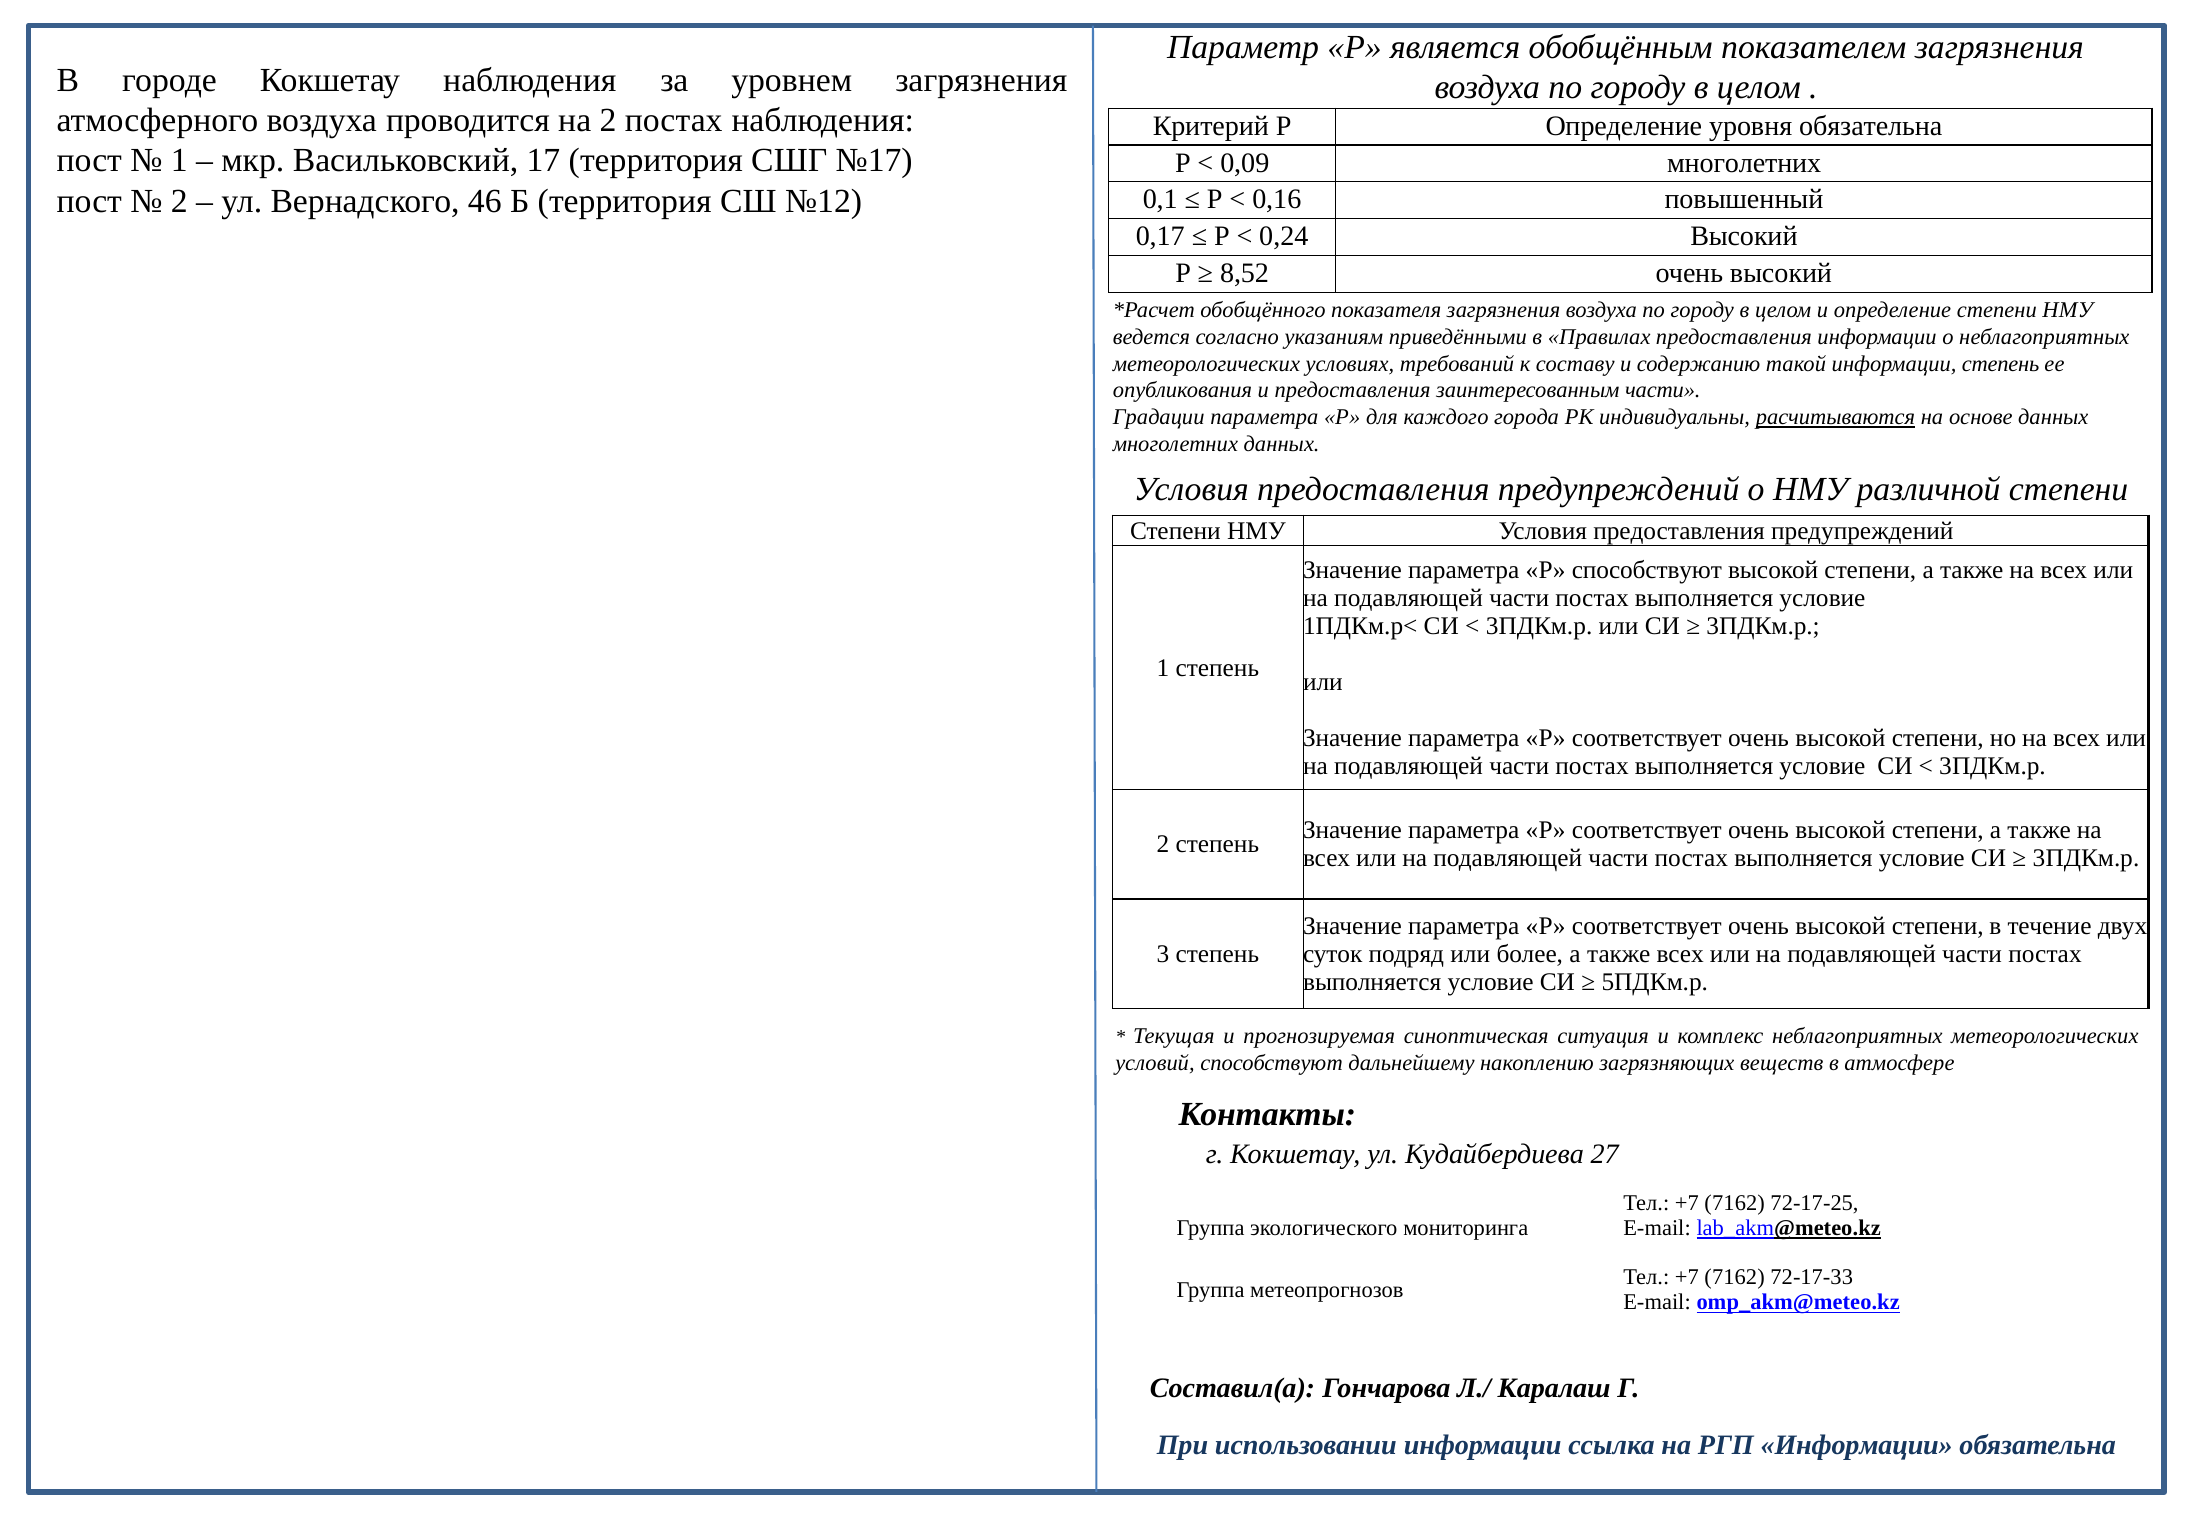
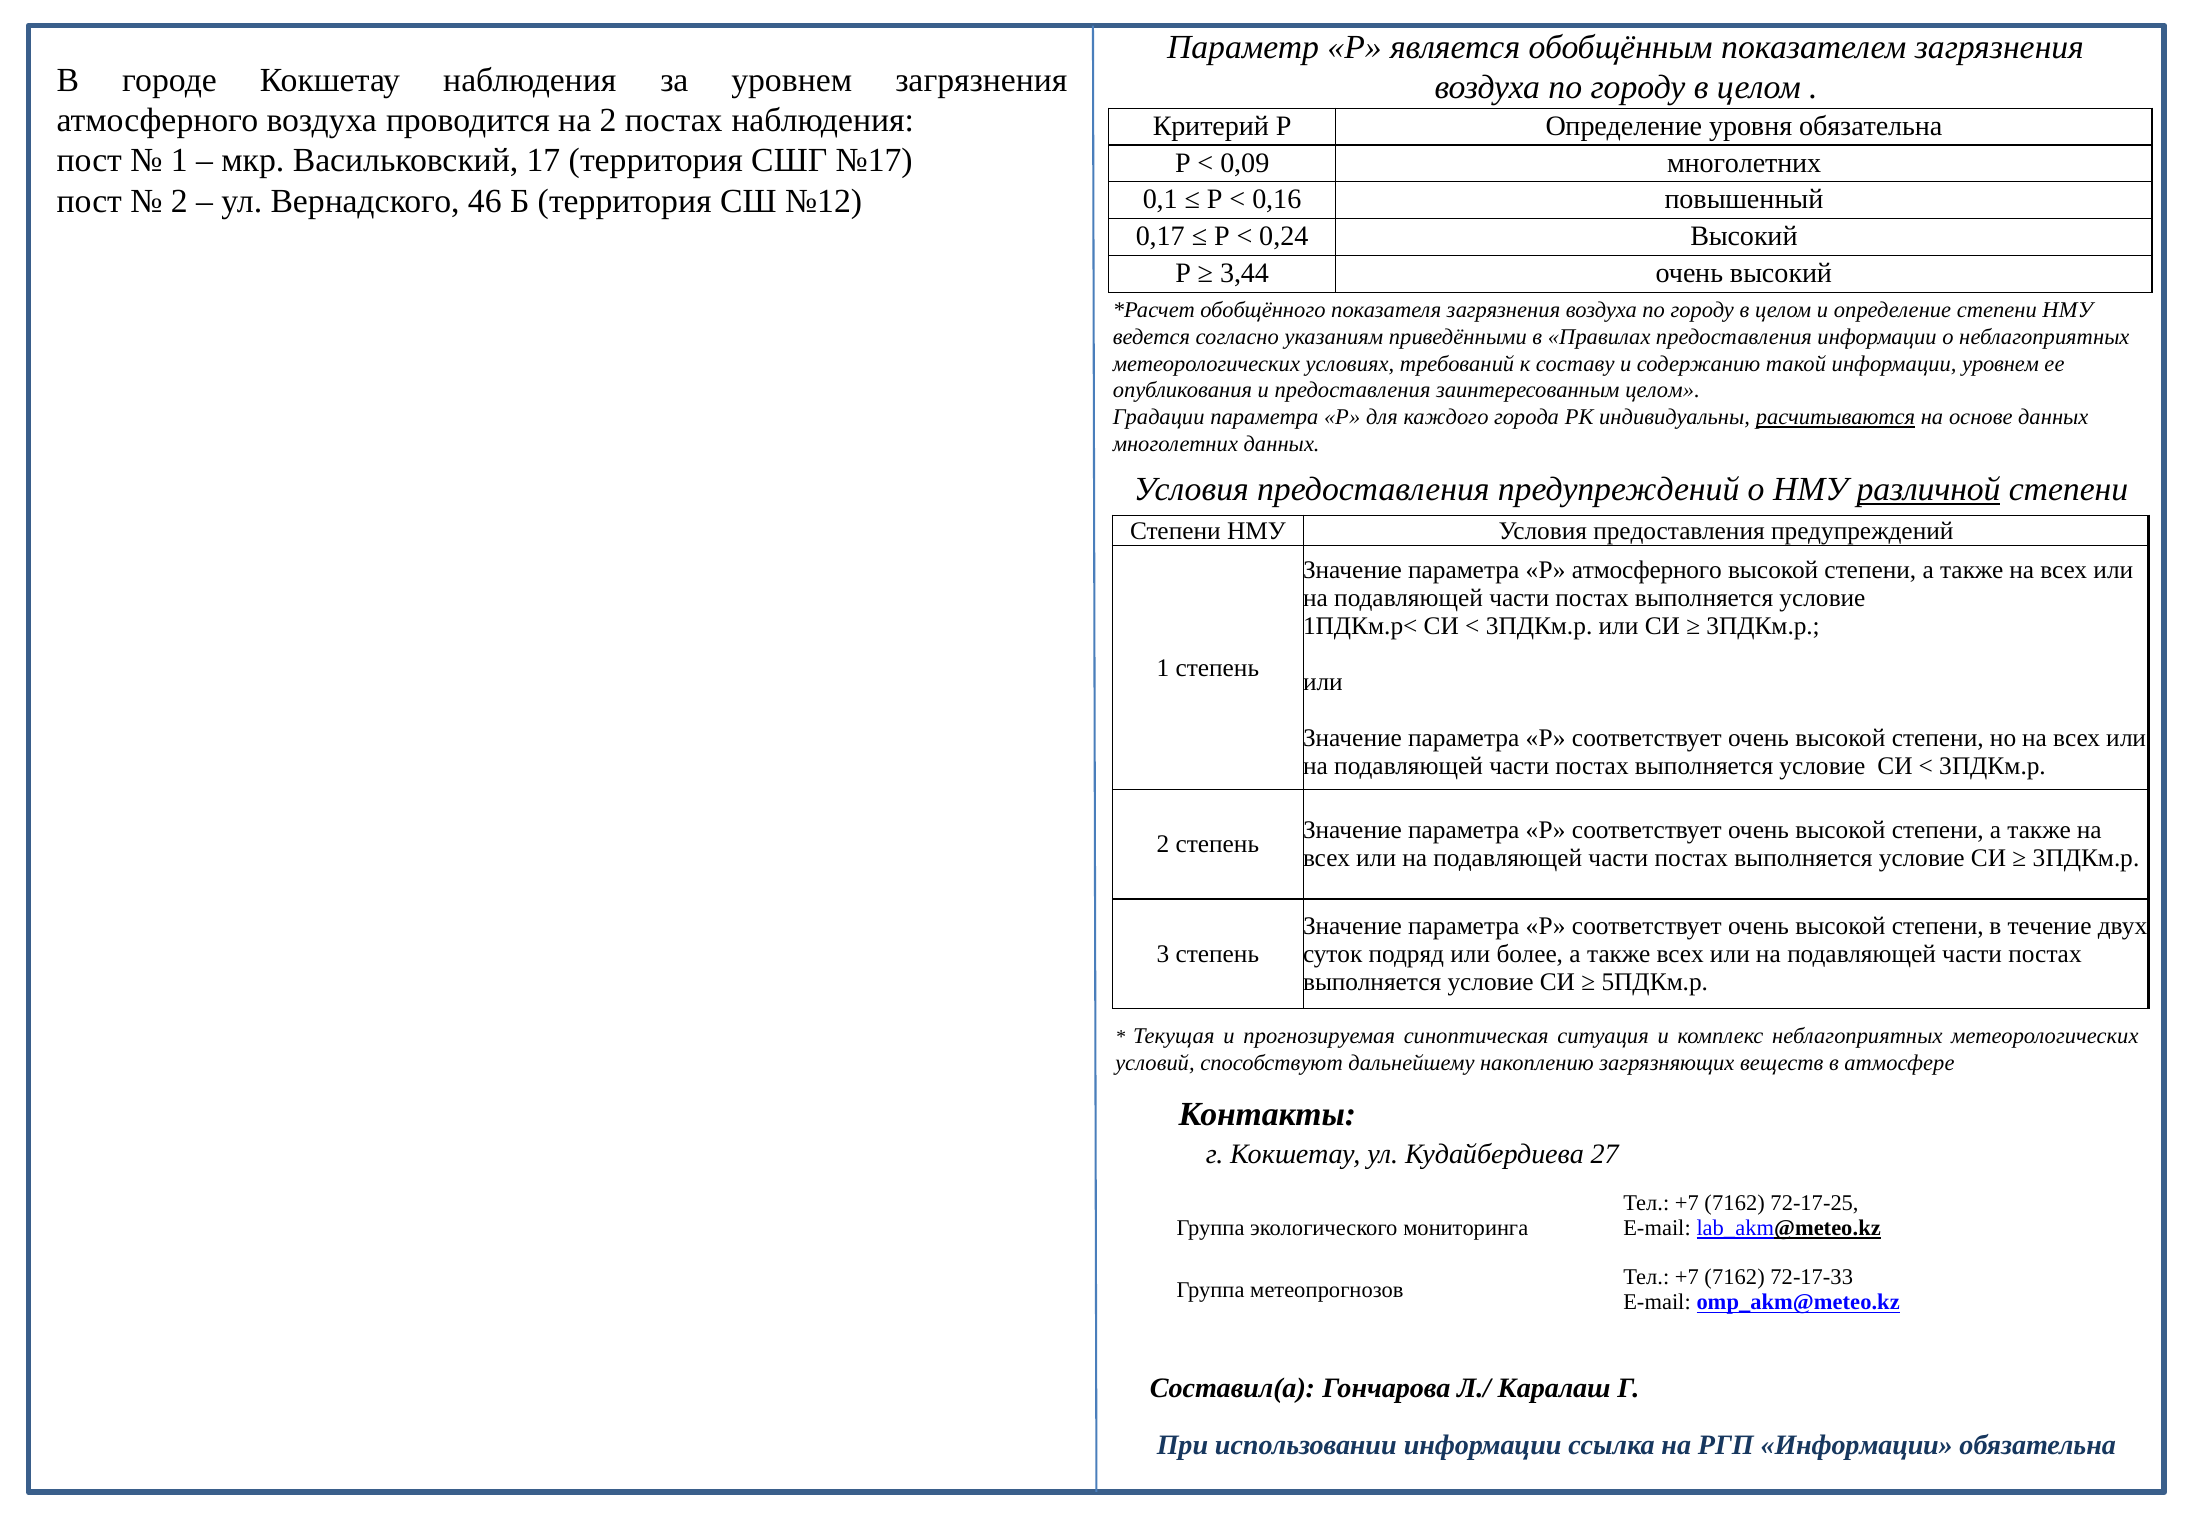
8,52: 8,52 -> 3,44 (1245, 273)
информации степень: степень -> уровнем (2001, 364)
заинтересованным части: части -> целом (1663, 391)
различной underline: none -> present (1929, 489)
Р способствуют: способствуют -> атмосферного (1647, 570)
